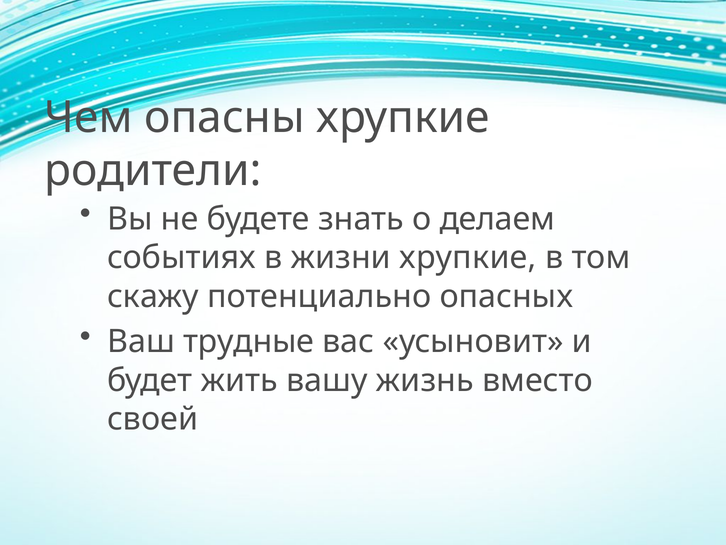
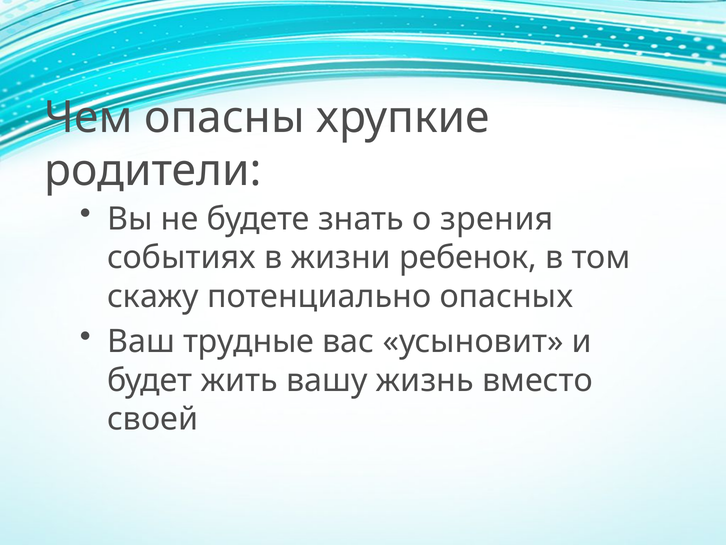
делаем: делаем -> зрения (497, 219)
жизни хрупкие: хрупкие -> ребенок (468, 258)
